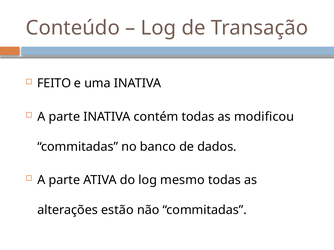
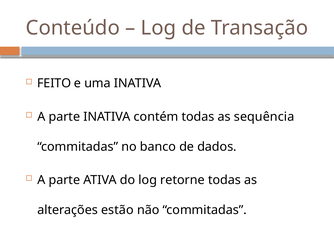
modificou: modificou -> sequência (264, 117)
mesmo: mesmo -> retorne (183, 180)
